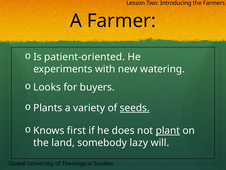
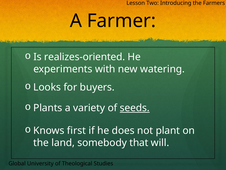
patient-oriented: patient-oriented -> realizes-oriented (85, 57)
plant underline: present -> none (168, 130)
lazy: lazy -> that (139, 142)
